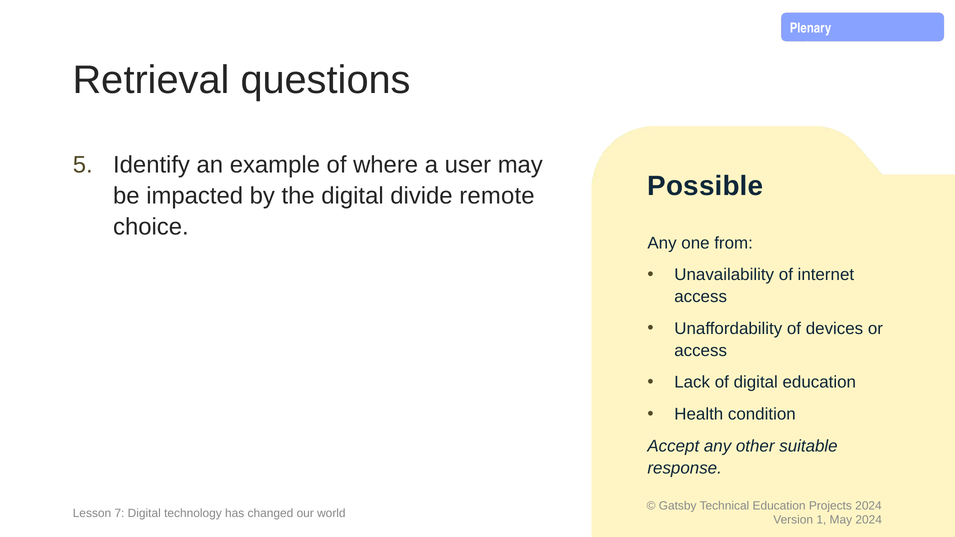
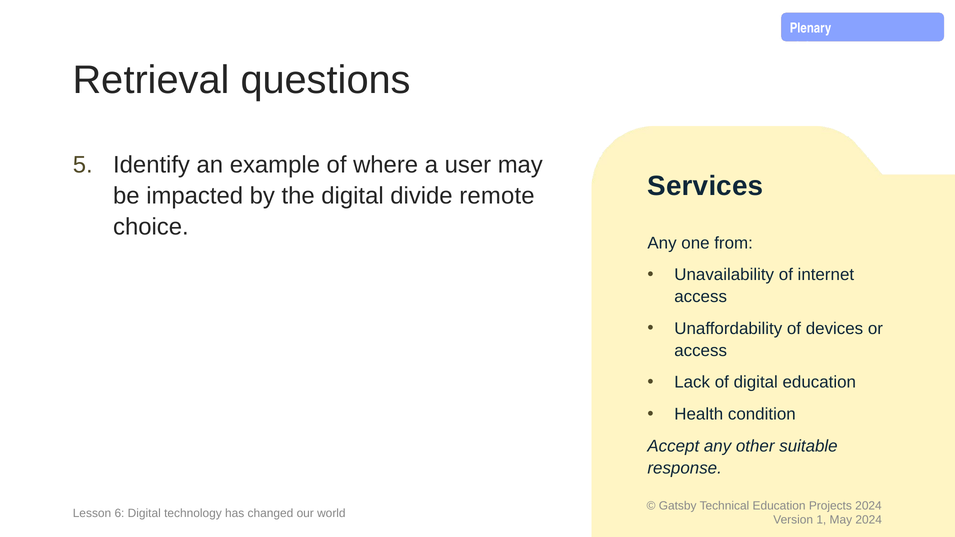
Possible: Possible -> Services (705, 186)
7: 7 -> 6 (119, 514)
